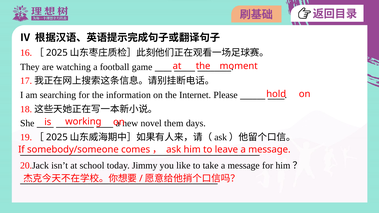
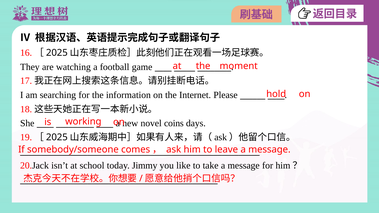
them: them -> coins (174, 123)
